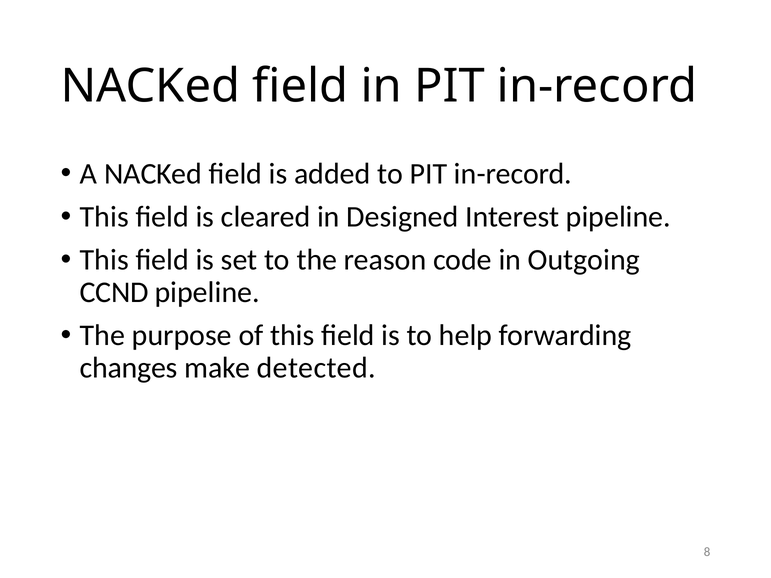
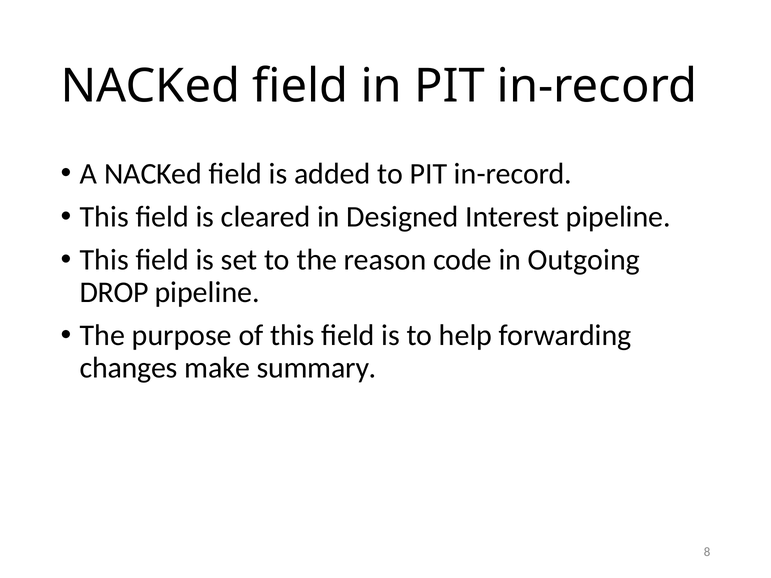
CCND: CCND -> DROP (114, 292)
detected: detected -> summary (317, 368)
